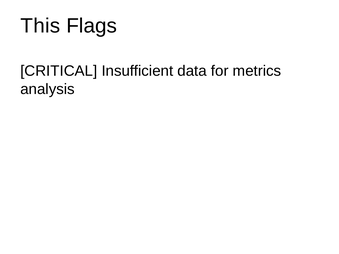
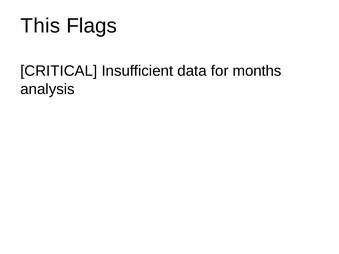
metrics: metrics -> months (257, 71)
